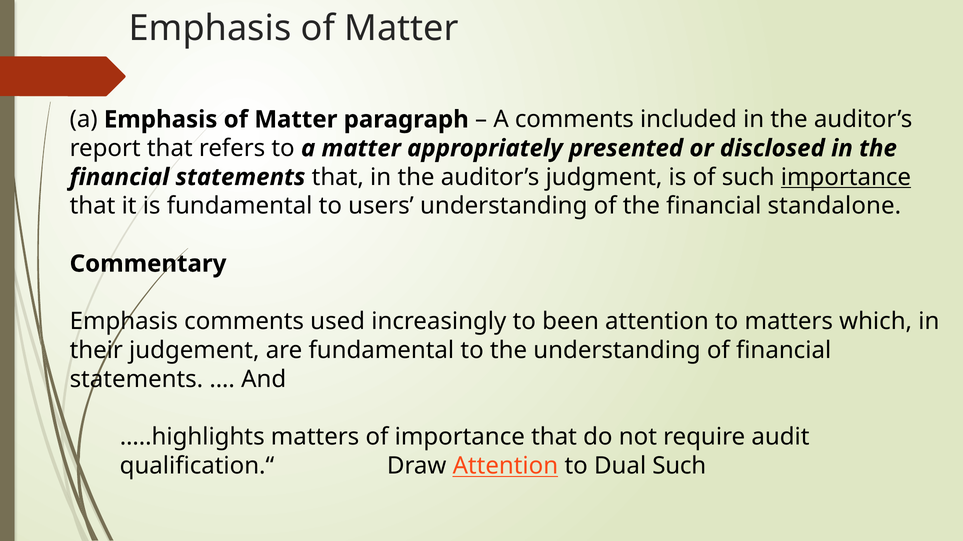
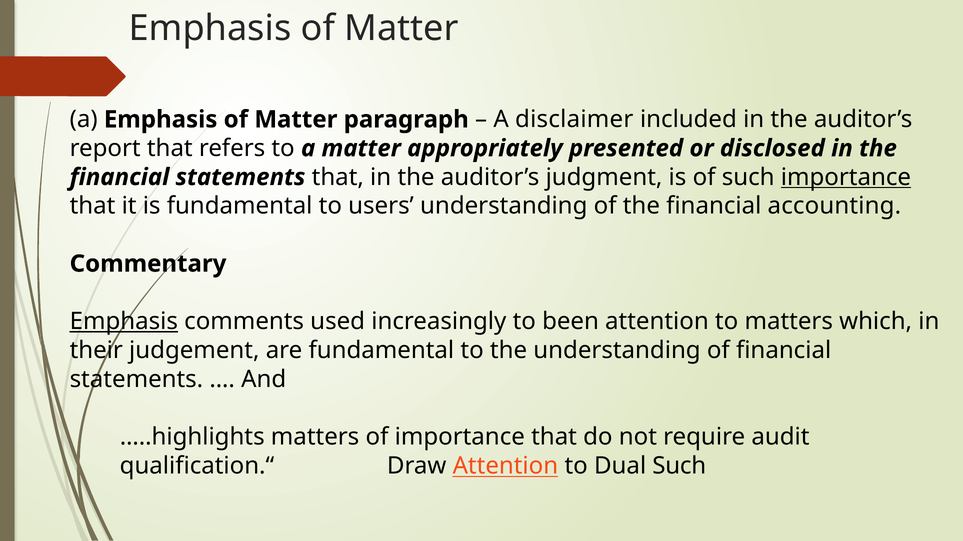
A comments: comments -> disclaimer (574, 120)
standalone: standalone -> accounting (834, 206)
Emphasis underline: none -> present (124, 322)
